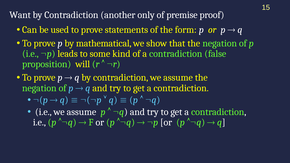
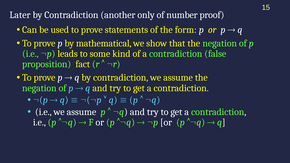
Want: Want -> Later (20, 15)
premise: premise -> number (182, 15)
will: will -> fact (83, 64)
